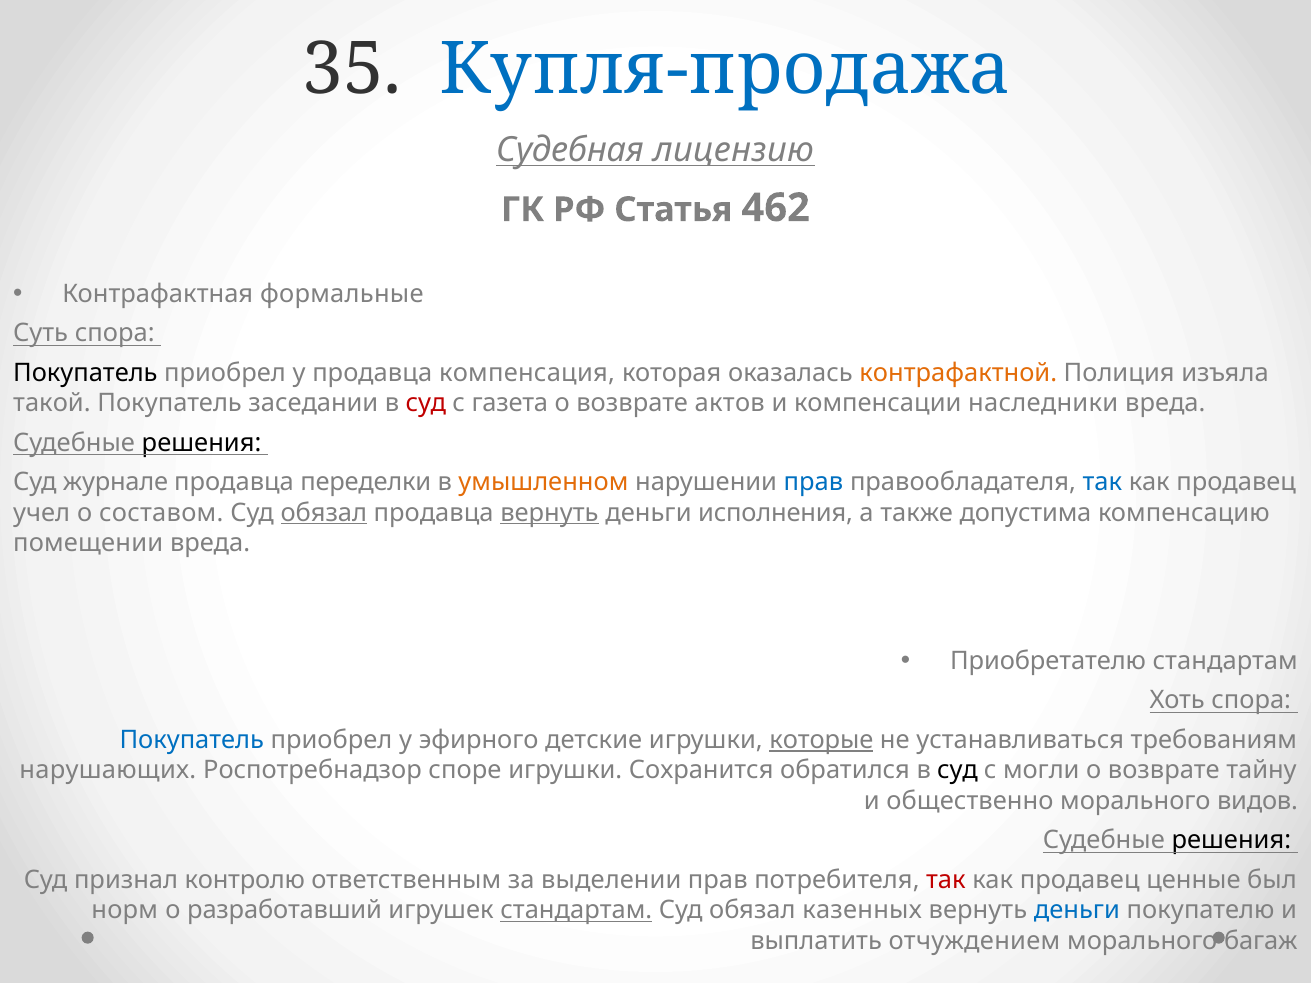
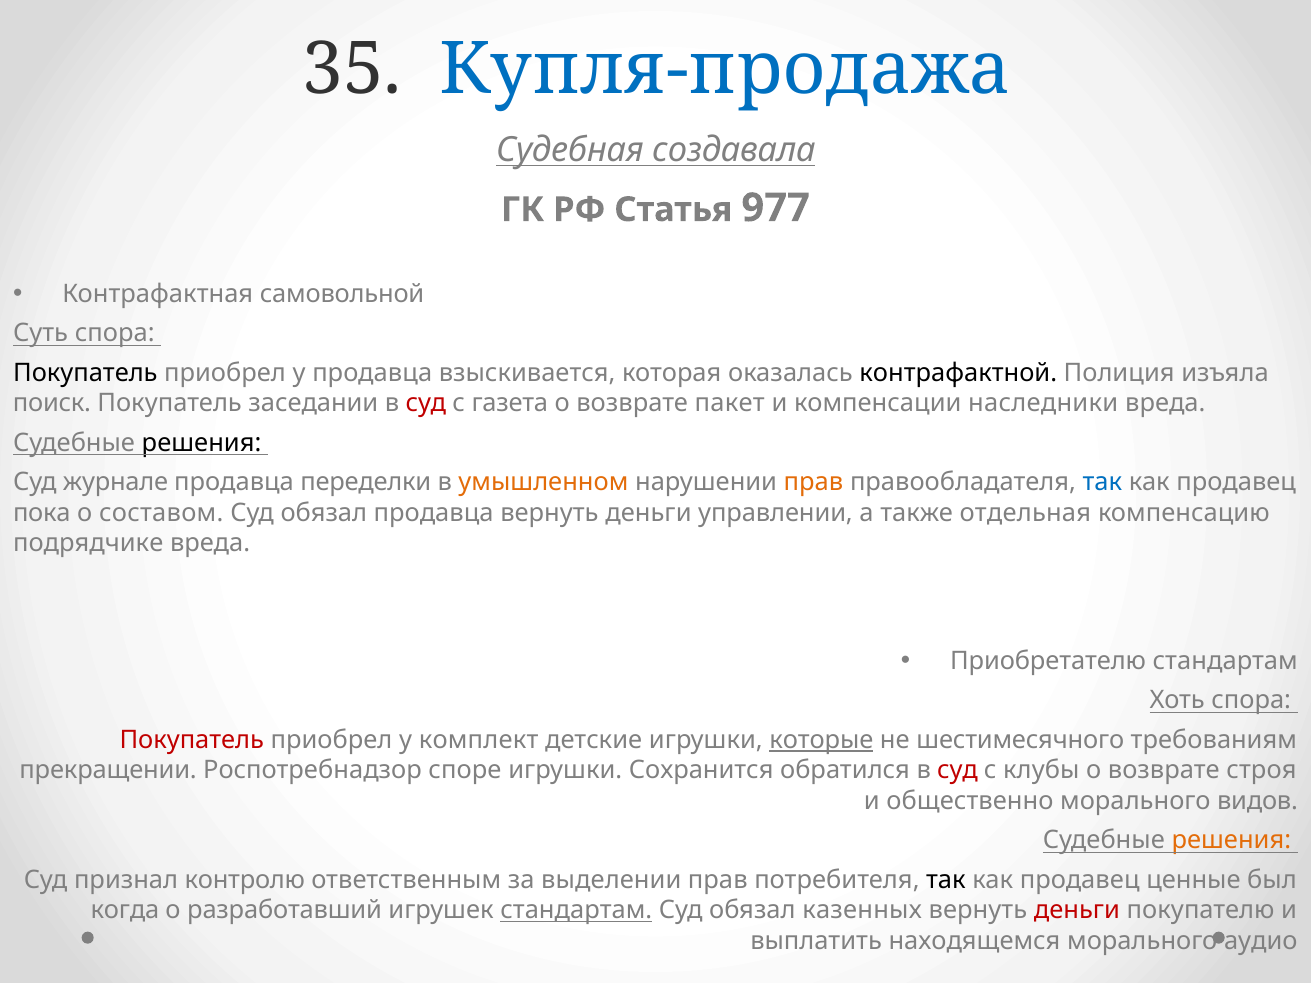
лицензию: лицензию -> создавала (734, 150)
462: 462 -> 977 (776, 208)
формальные: формальные -> самовольной (342, 294)
компенсация: компенсация -> взыскивается (527, 373)
контрафактной colour: orange -> black (958, 373)
такой: такой -> поиск (52, 404)
актов: актов -> пакет (730, 404)
прав colour: blue -> orange (813, 482)
учел: учел -> пока (42, 513)
обязал underline: present -> none (324, 513)
вернуть underline: present -> none (549, 513)
исполнения: исполнения -> управлении (776, 513)
допустима: допустима -> отдельная (1025, 513)
помещении: помещении -> подрядчике (88, 543)
Покупатель colour: blue -> red (192, 740)
эфирного: эфирного -> комплект (479, 740)
устанавливаться: устанавливаться -> шестимесячного (1020, 740)
нарушающих: нарушающих -> прекращении (108, 771)
суд colour: black -> red (957, 771)
могли: могли -> клубы (1041, 771)
тайну: тайну -> строя (1261, 771)
решения colour: black -> orange (1231, 841)
так colour: red -> black (946, 880)
норм: норм -> когда (125, 911)
деньги colour: blue -> red (1077, 911)
отчуждением: отчуждением -> находящемся (975, 941)
багаж: багаж -> аудио (1261, 941)
